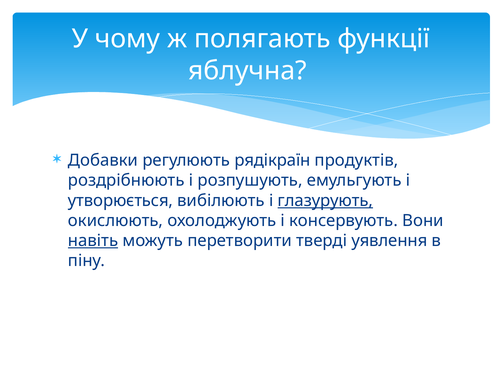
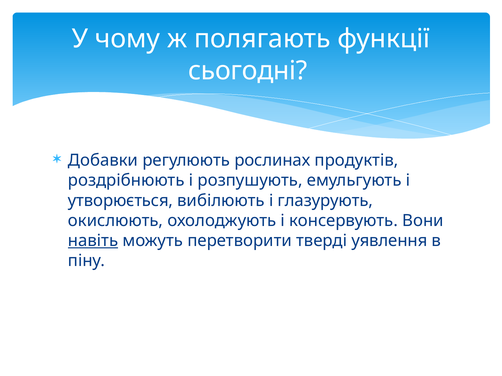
яблучна: яблучна -> сьогодні (248, 71)
рядікраїн: рядікраїн -> рослинах (272, 161)
глазурують underline: present -> none (325, 201)
